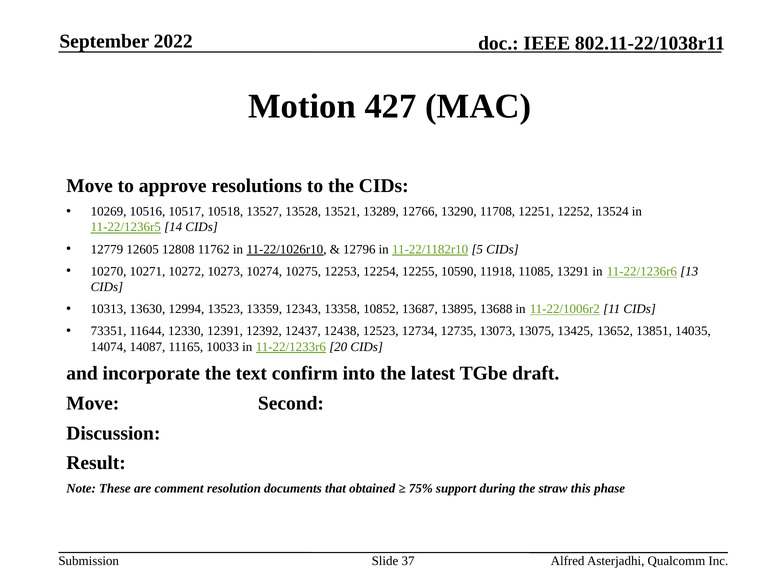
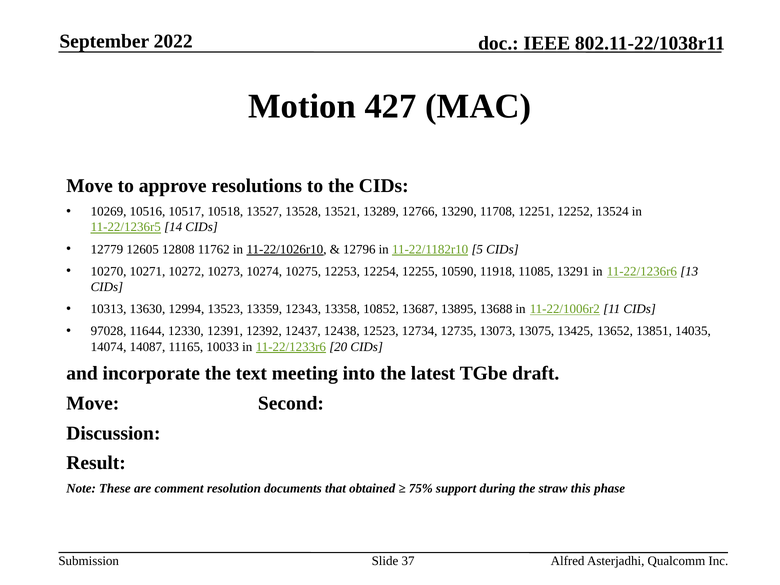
73351: 73351 -> 97028 (109, 331)
confirm: confirm -> meeting (305, 373)
